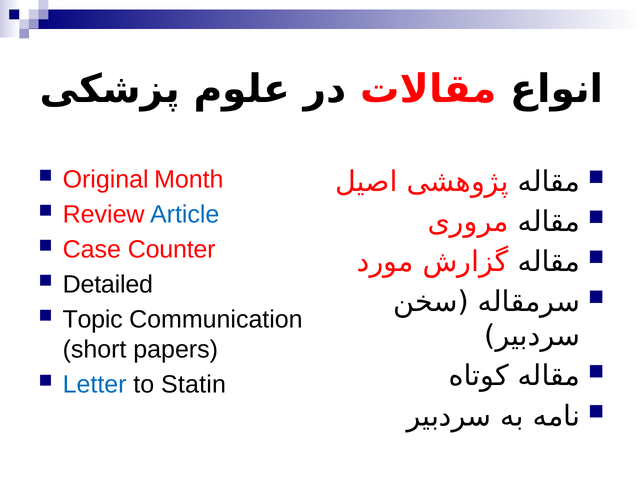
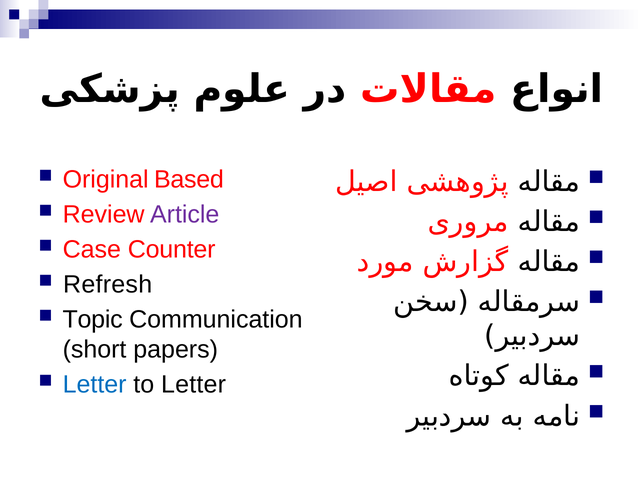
Month: Month -> Based (189, 179)
Article colour: blue -> purple (185, 215)
Detailed: Detailed -> Refresh (108, 285)
to Statin: Statin -> Letter (194, 385)
